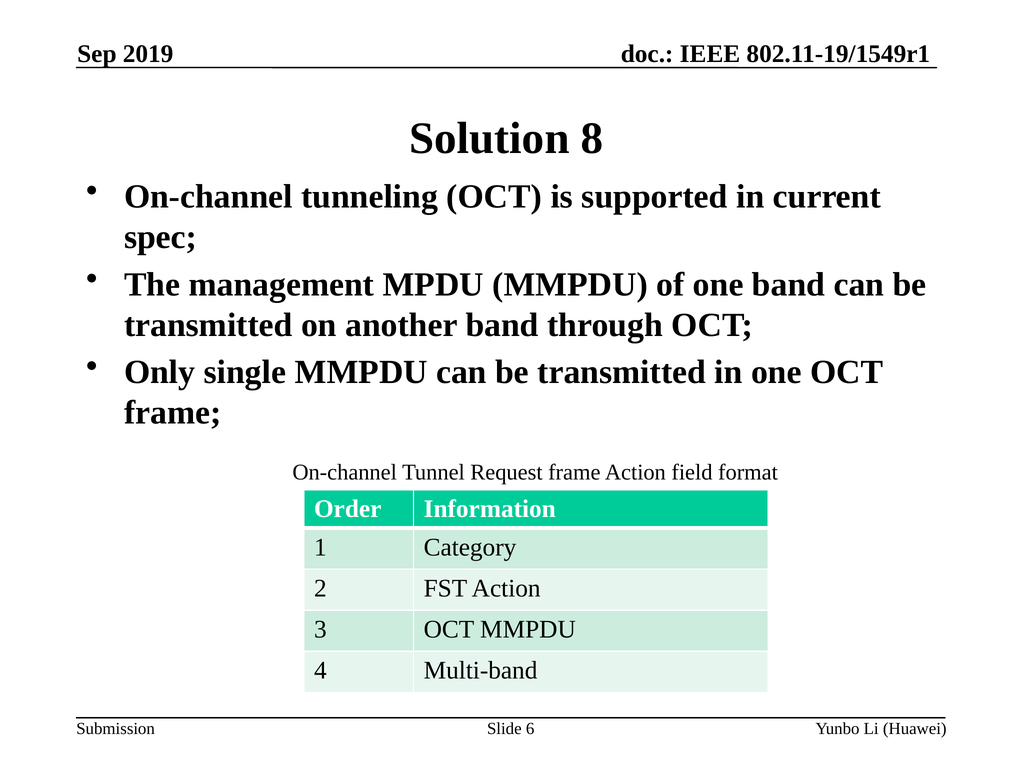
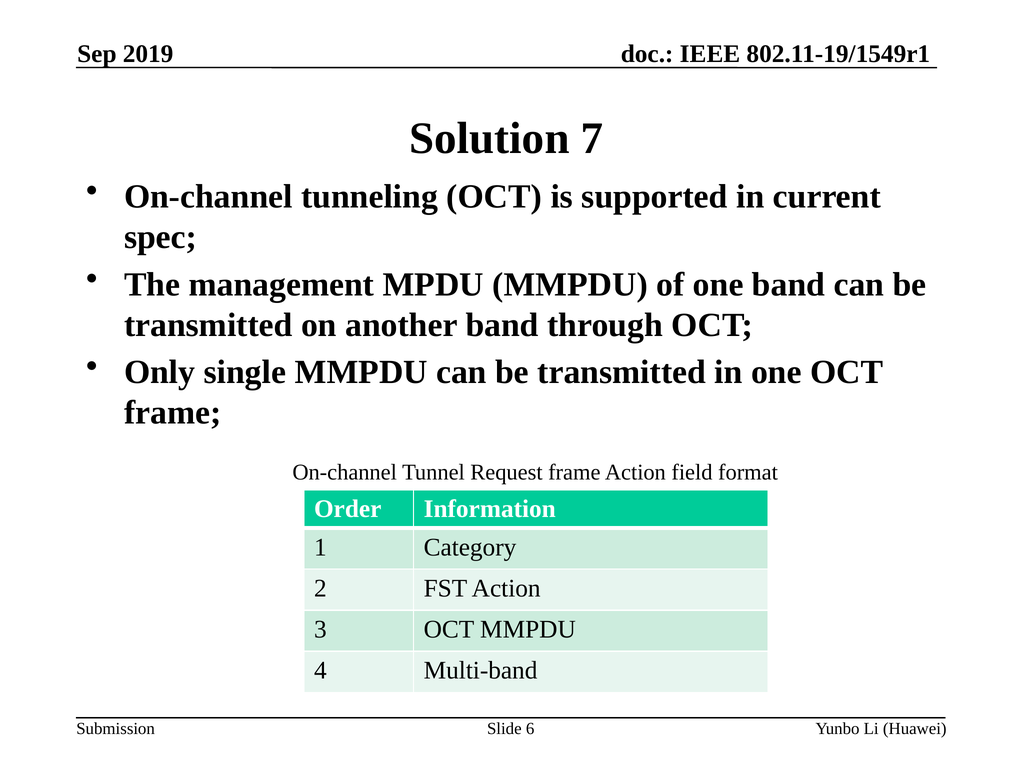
8: 8 -> 7 (592, 138)
